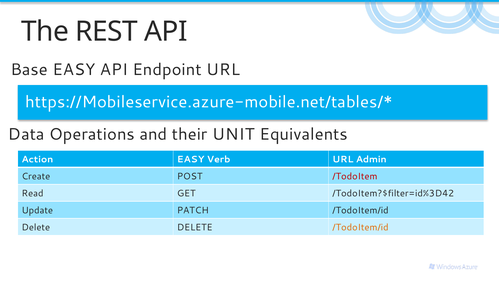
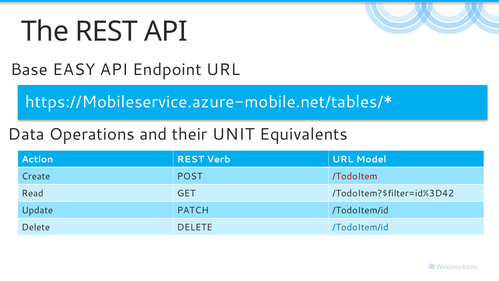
Action EASY: EASY -> REST (191, 159)
Admin: Admin -> Model (371, 159)
/TodoItem/id colour: orange -> blue (360, 227)
